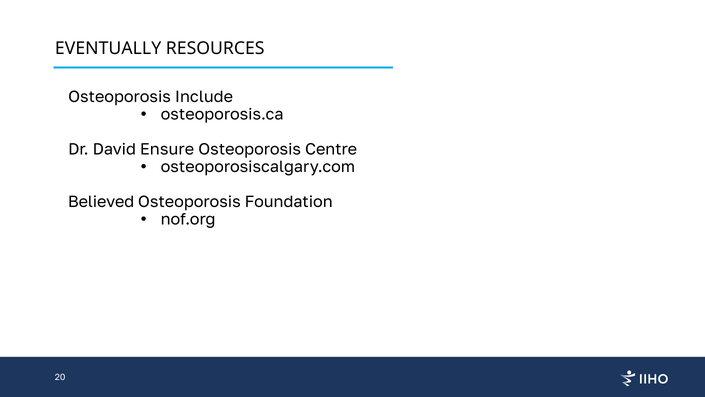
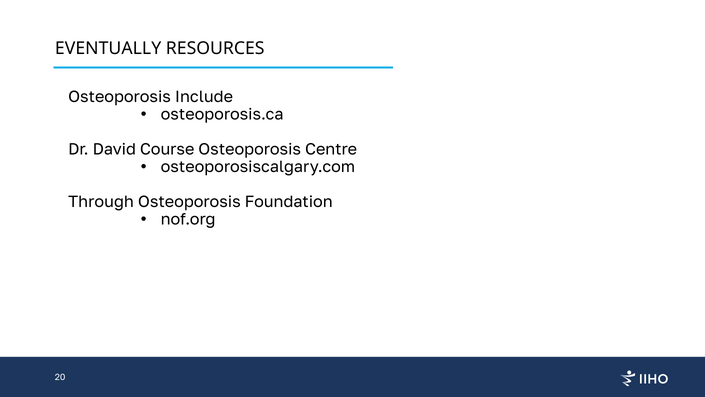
Ensure: Ensure -> Course (167, 149)
Believed: Believed -> Through (101, 202)
